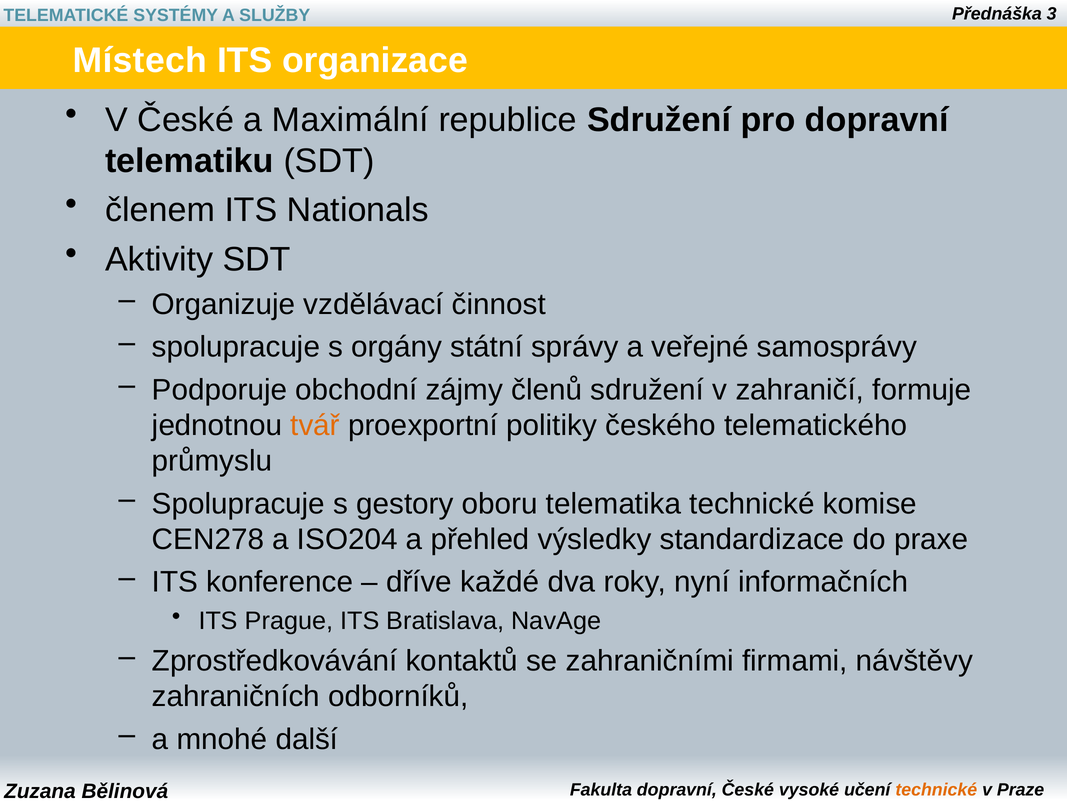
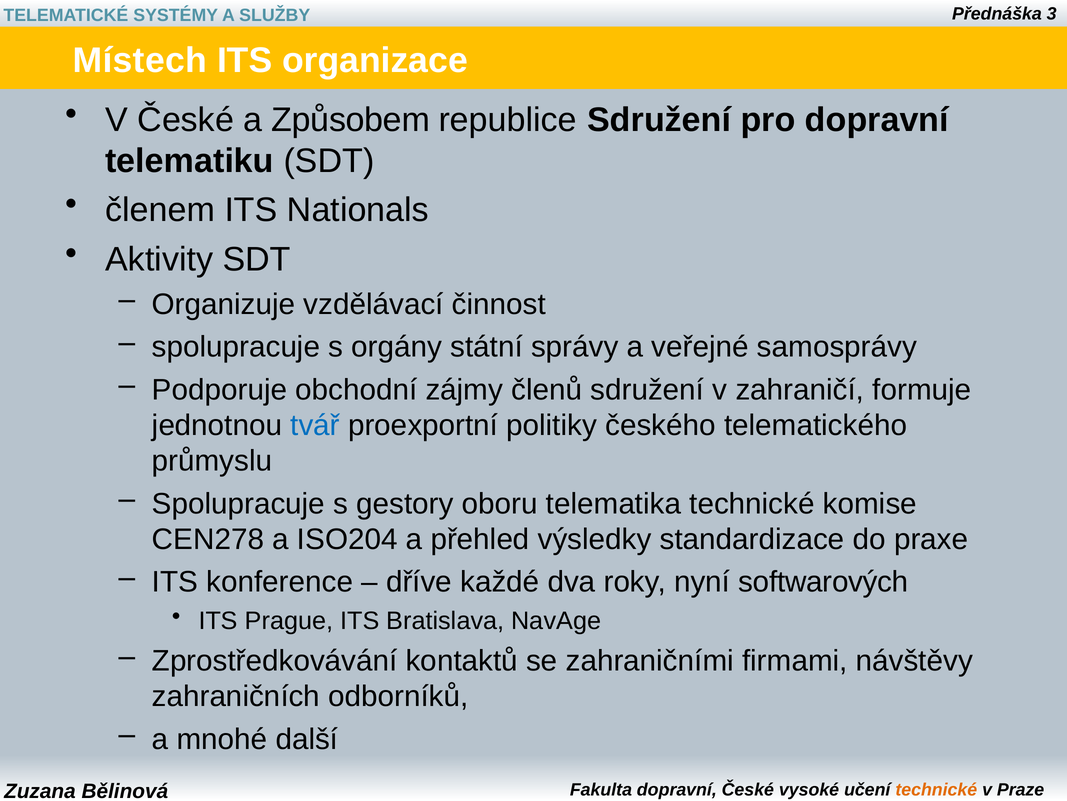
Maximální: Maximální -> Způsobem (351, 120)
tvář colour: orange -> blue (315, 425)
informačních: informačních -> softwarových (823, 582)
